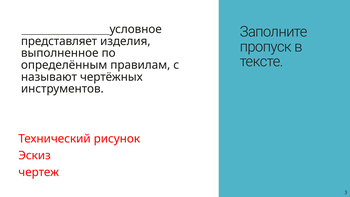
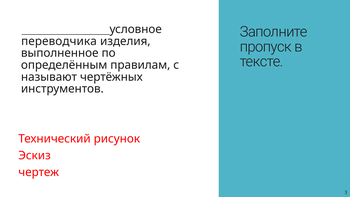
представляет: представляет -> переводчика (59, 41)
